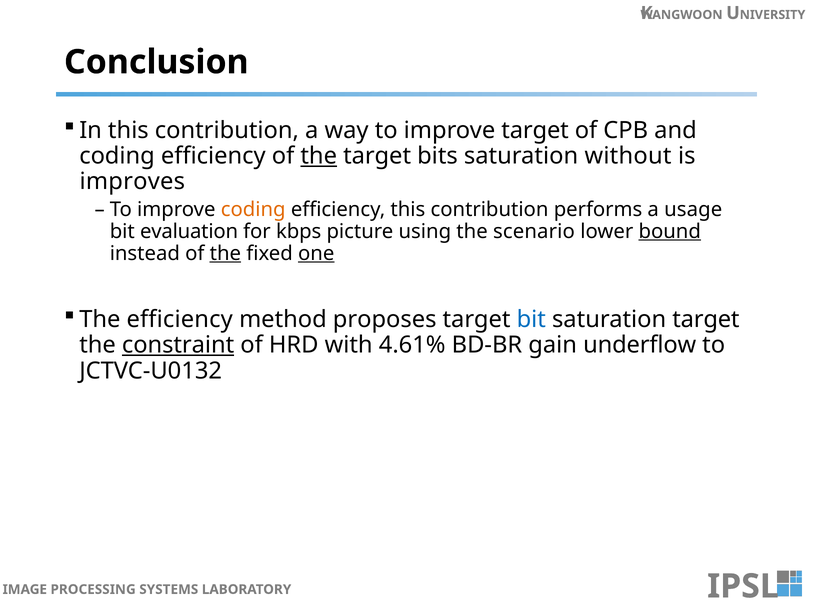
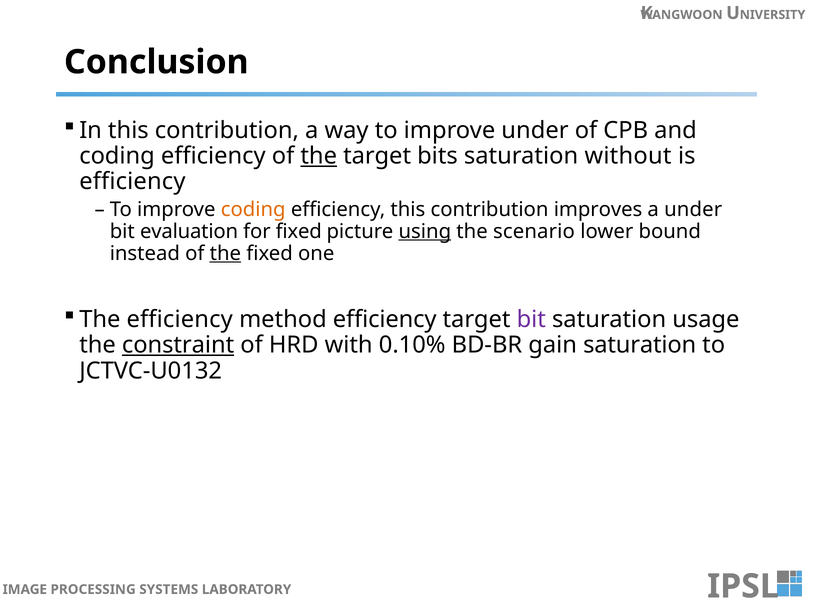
improve target: target -> under (535, 130)
improves: improves -> efficiency (132, 182)
performs: performs -> improves (598, 210)
a usage: usage -> under (693, 210)
for kbps: kbps -> fixed (299, 232)
using underline: none -> present (425, 232)
bound underline: present -> none (670, 232)
one underline: present -> none (316, 254)
method proposes: proposes -> efficiency (385, 320)
bit colour: blue -> purple (531, 320)
saturation target: target -> usage (706, 320)
4.61%: 4.61% -> 0.10% (412, 346)
gain underflow: underflow -> saturation (640, 346)
